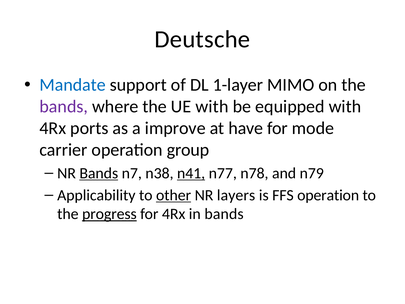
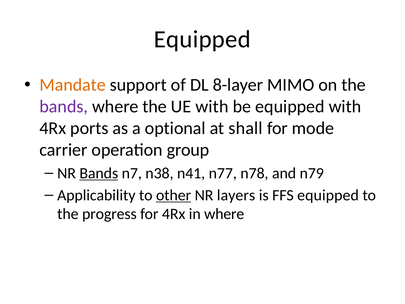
Deutsche: Deutsche -> Equipped (202, 39)
Mandate colour: blue -> orange (73, 85)
1-layer: 1-layer -> 8-layer (238, 85)
improve: improve -> optional (175, 128)
have: have -> shall (246, 128)
n41 underline: present -> none (191, 173)
FFS operation: operation -> equipped (328, 195)
progress underline: present -> none (109, 214)
in bands: bands -> where (224, 214)
